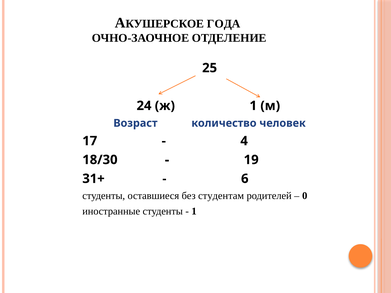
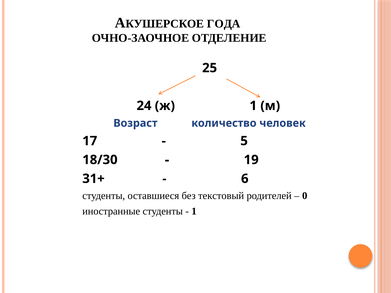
4: 4 -> 5 (244, 141)
студентам: студентам -> текстовый (221, 196)
